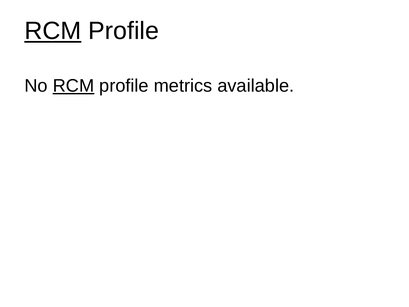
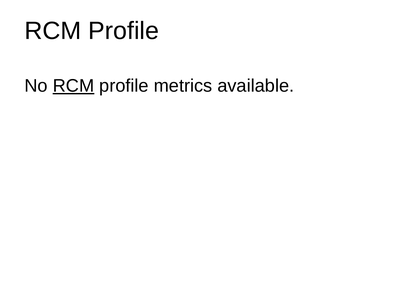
RCM underline: present -> none (53, 31)
